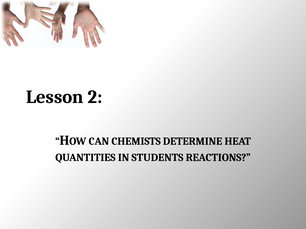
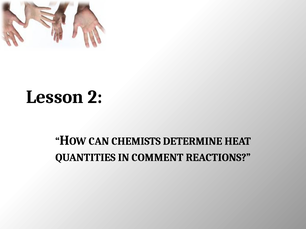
STUDENTS: STUDENTS -> COMMENT (157, 158)
